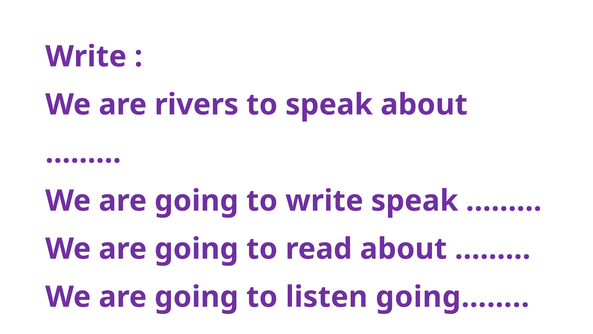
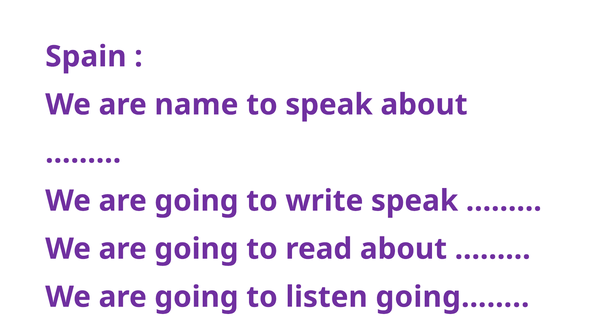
Write: Write -> Spain (86, 56)
rivers: rivers -> name (196, 105)
